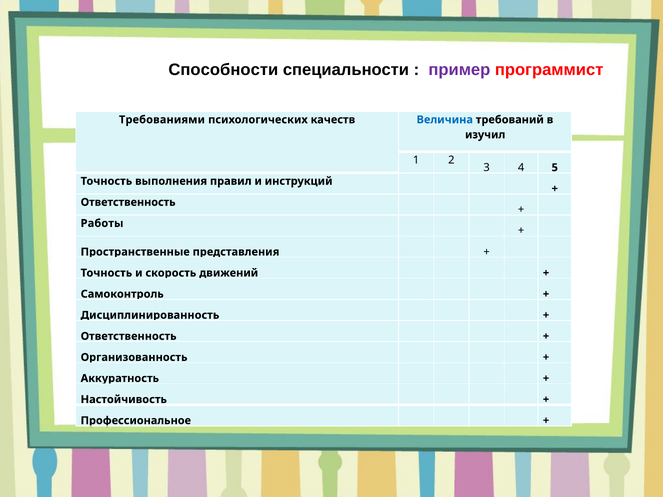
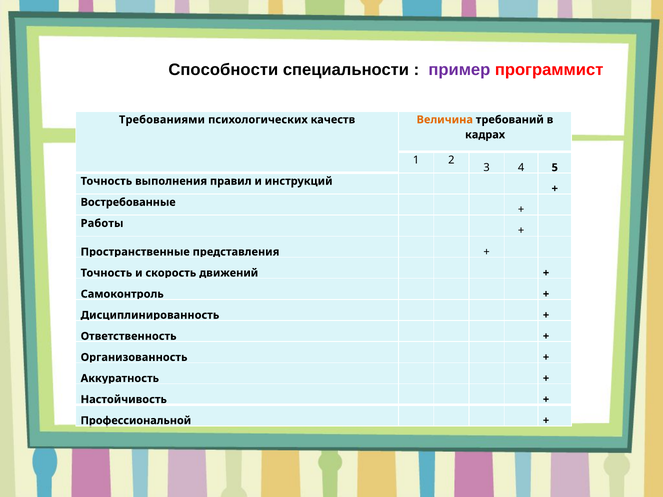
Величина colour: blue -> orange (445, 120)
изучил: изучил -> кадрах (485, 135)
Ответственность: Ответственность -> Востребованные (128, 202)
Профессиональное: Профессиональное -> Профессиональной (136, 421)
